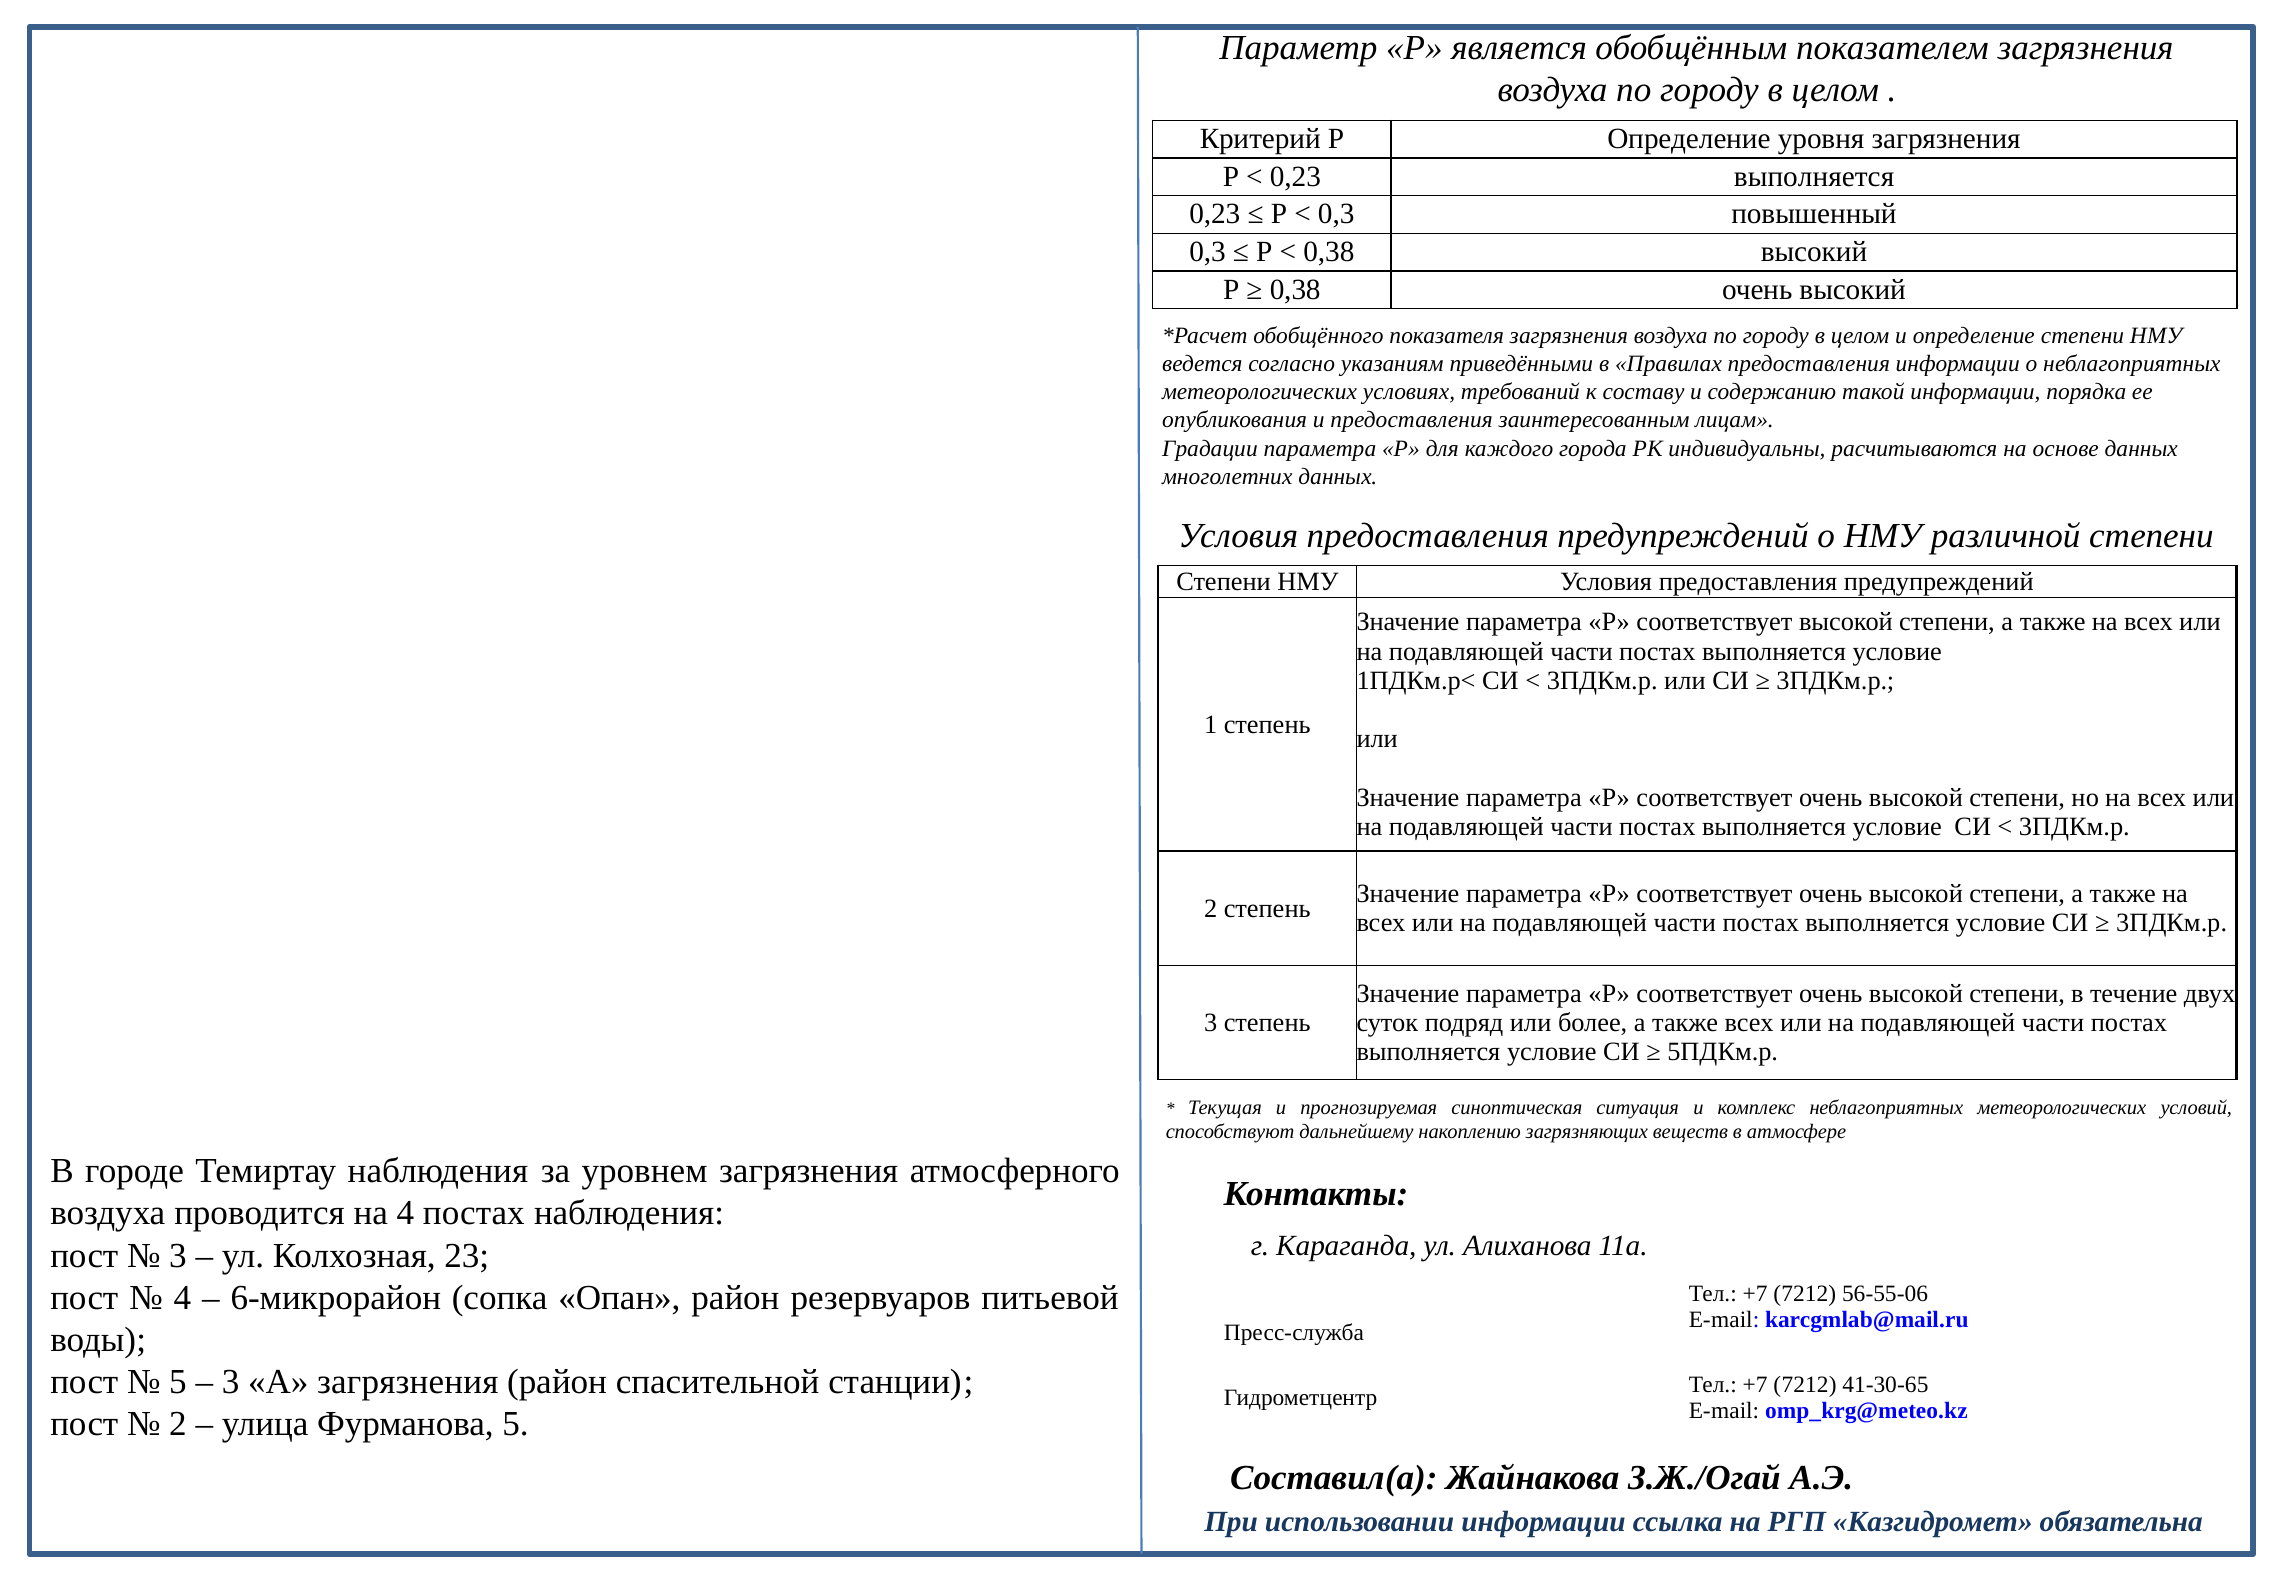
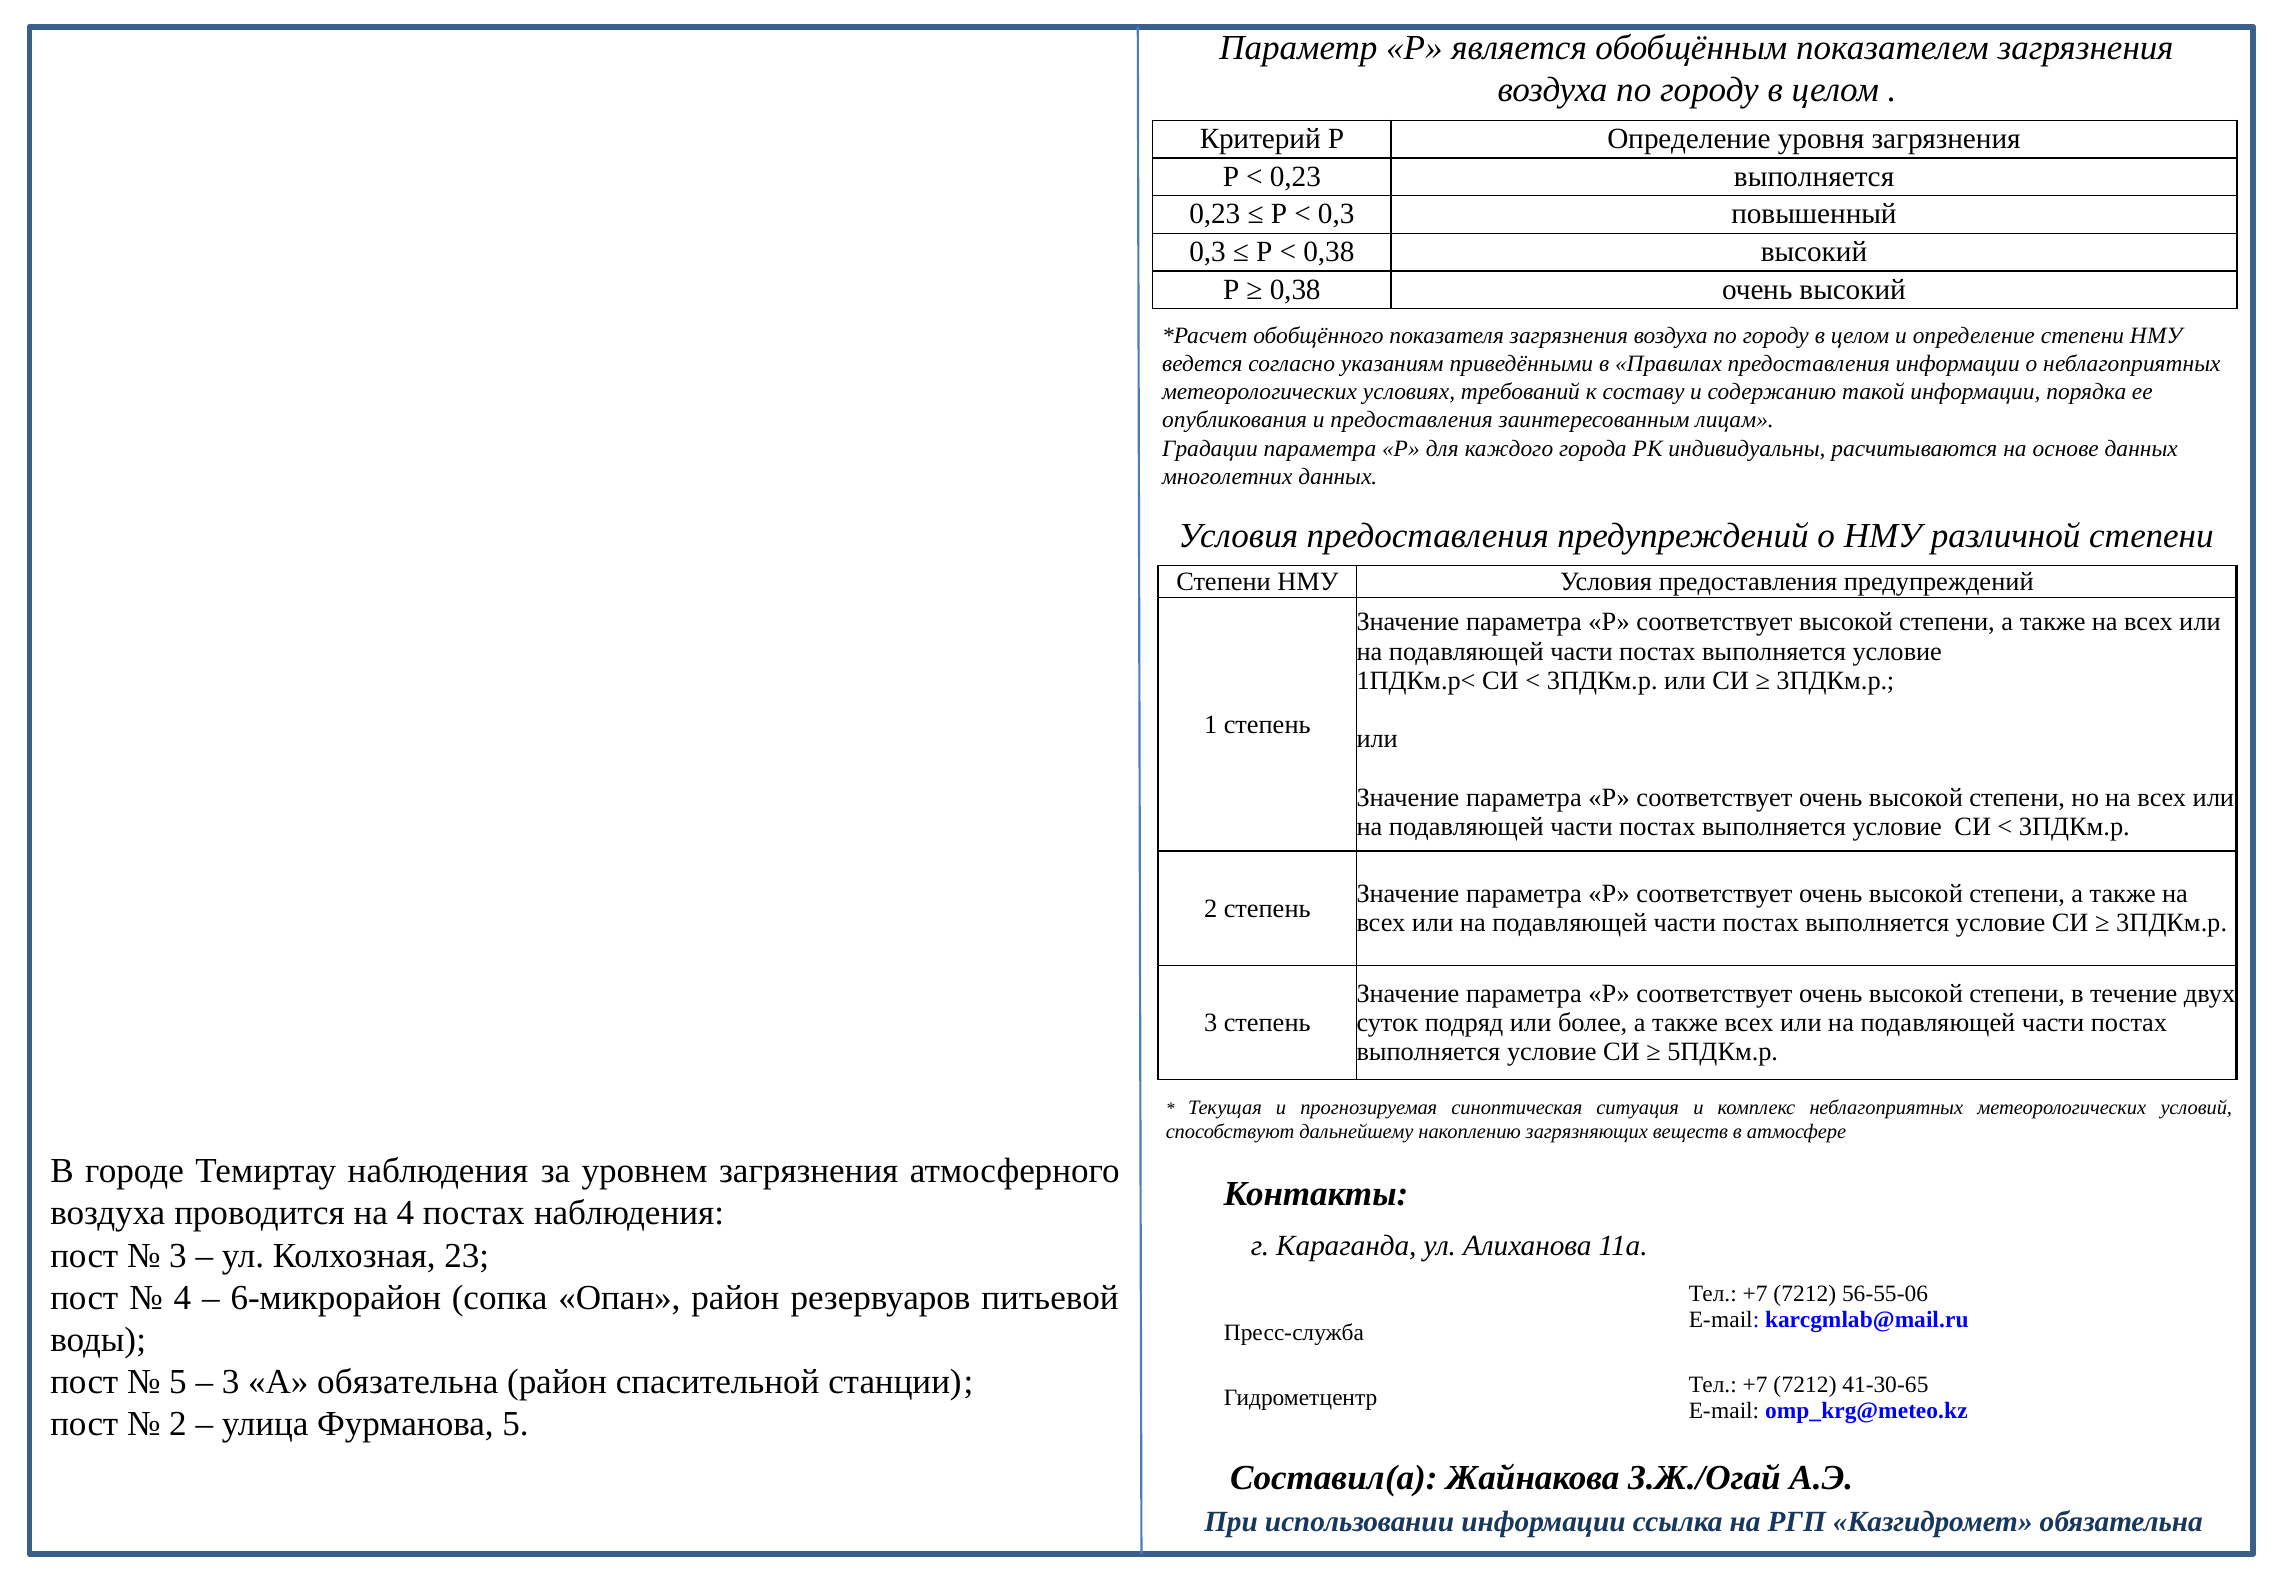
А загрязнения: загрязнения -> обязательна (408, 1382)
